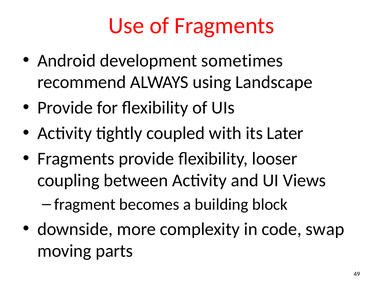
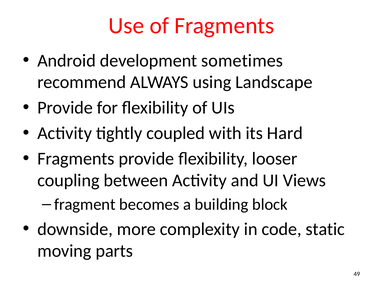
Later: Later -> Hard (285, 133)
swap: swap -> static (325, 229)
